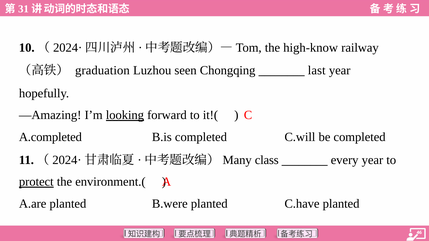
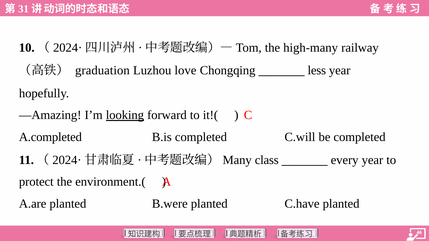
high-know: high-know -> high-many (311, 48)
seen: seen -> love (186, 71)
last: last -> less (317, 71)
protect underline: present -> none (36, 182)
